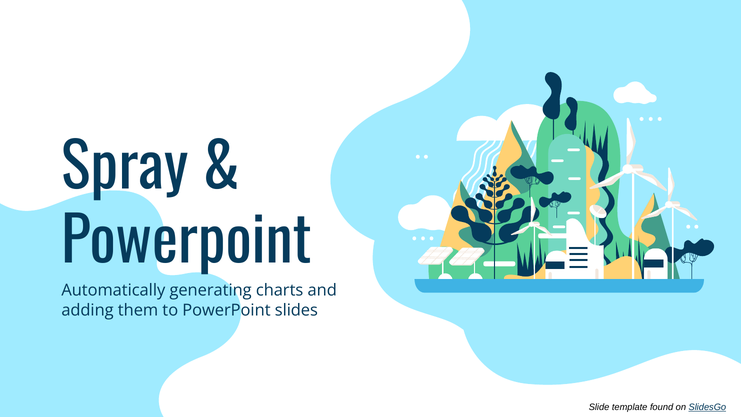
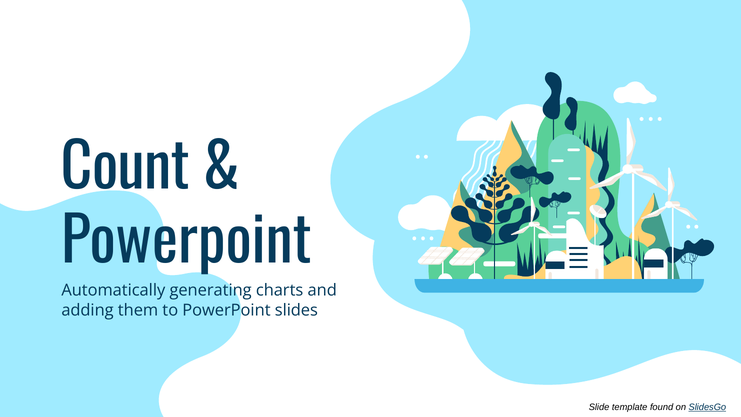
Spray: Spray -> Count (125, 168)
